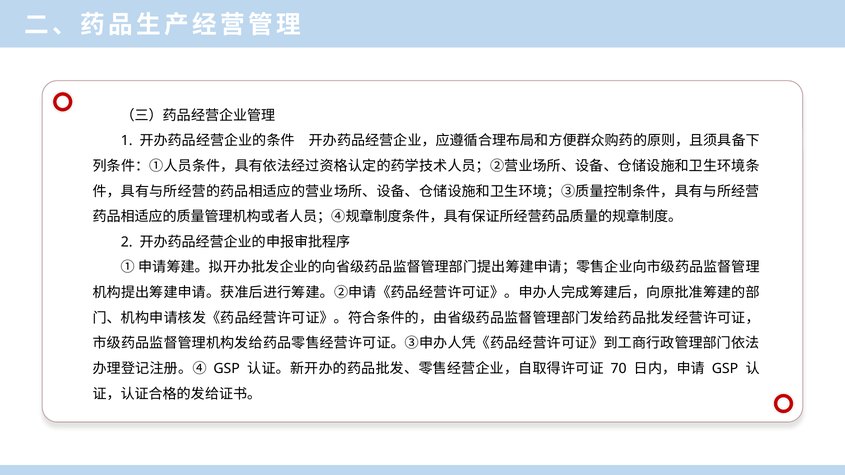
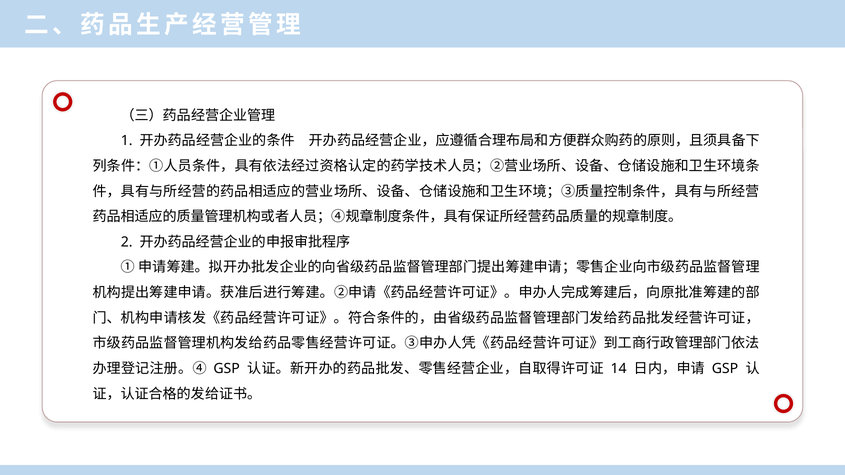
70: 70 -> 14 (619, 369)
